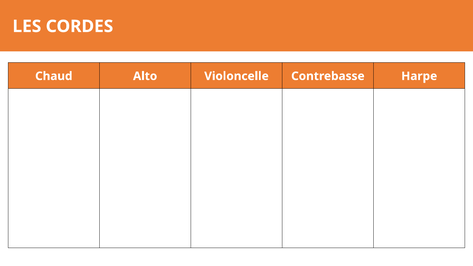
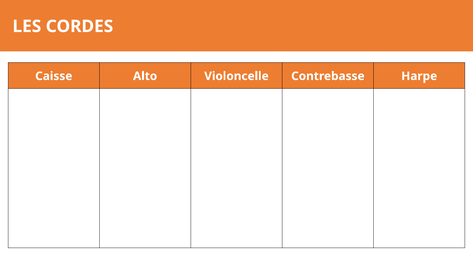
Chaud: Chaud -> Caisse (54, 76)
